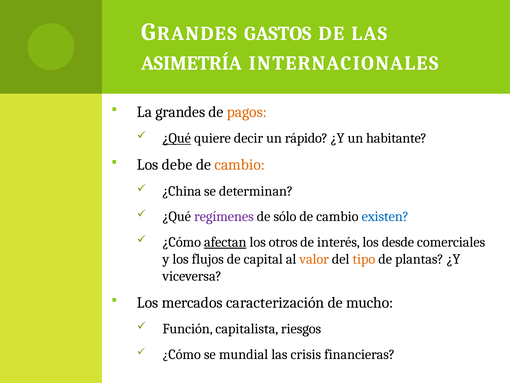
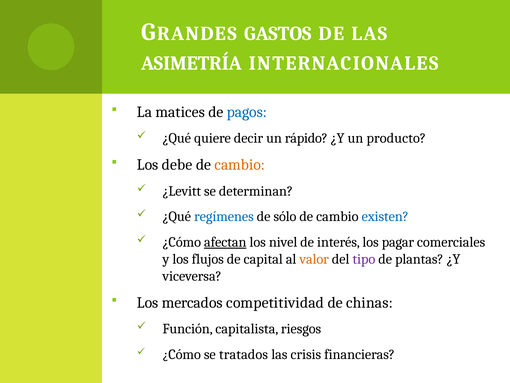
grandes: grandes -> matices (180, 112)
pagos colour: orange -> blue (247, 112)
¿Qué underline: present -> none (177, 138)
habitante: habitante -> producto (396, 138)
¿China: ¿China -> ¿Levitt (182, 191)
regímenes colour: purple -> blue (224, 216)
otros: otros -> nivel (283, 242)
desde: desde -> pagar (398, 242)
tipo colour: orange -> purple (364, 259)
caracterización: caracterización -> competitividad (275, 302)
mucho: mucho -> chinas (369, 302)
mundial: mundial -> tratados (243, 354)
